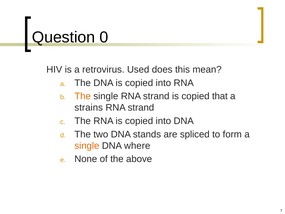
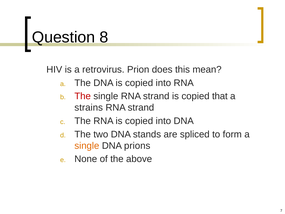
0: 0 -> 8 (104, 37)
Used: Used -> Prion (138, 70)
The colour: orange -> red (83, 96)
where: where -> prions (137, 146)
